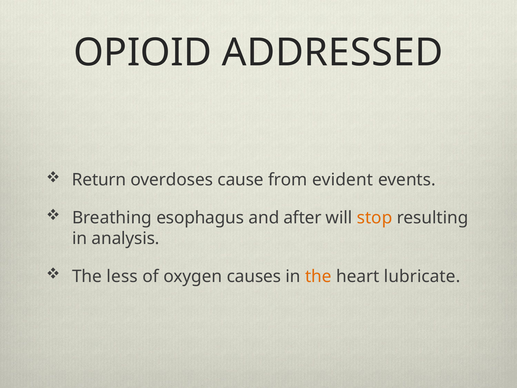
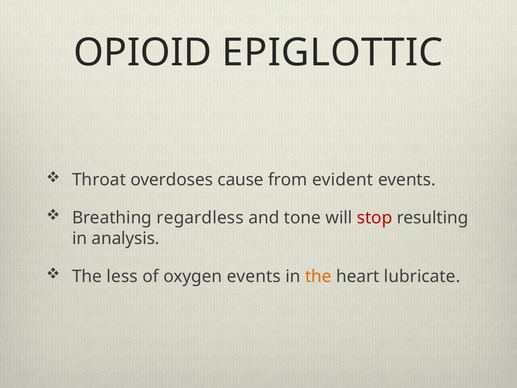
ADDRESSED: ADDRESSED -> EPIGLOTTIC (332, 53)
Return: Return -> Throat (99, 180)
esophagus: esophagus -> regardless (200, 218)
after: after -> tone (302, 218)
stop colour: orange -> red (375, 218)
oxygen causes: causes -> events (254, 276)
